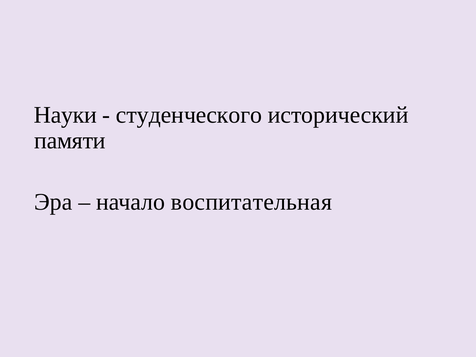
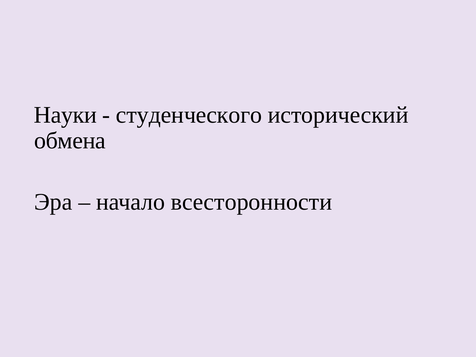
памяти: памяти -> обмена (70, 141)
воспитательная: воспитательная -> всесторонности (252, 202)
